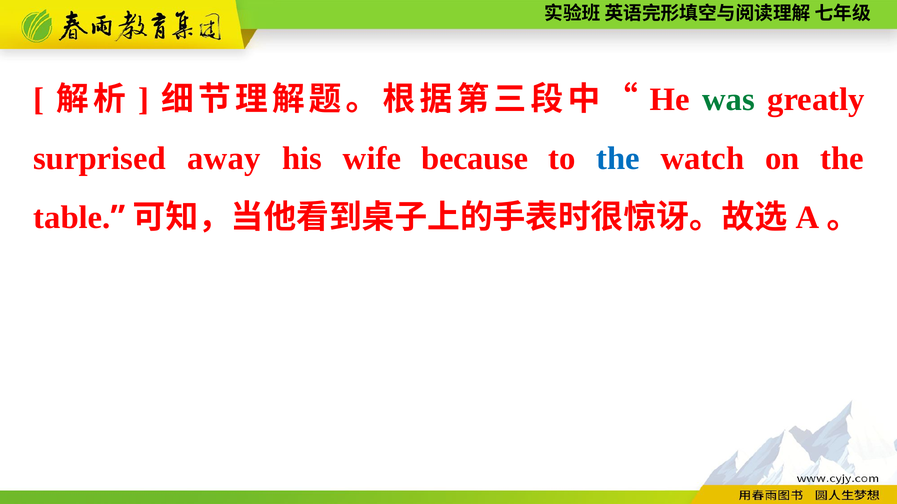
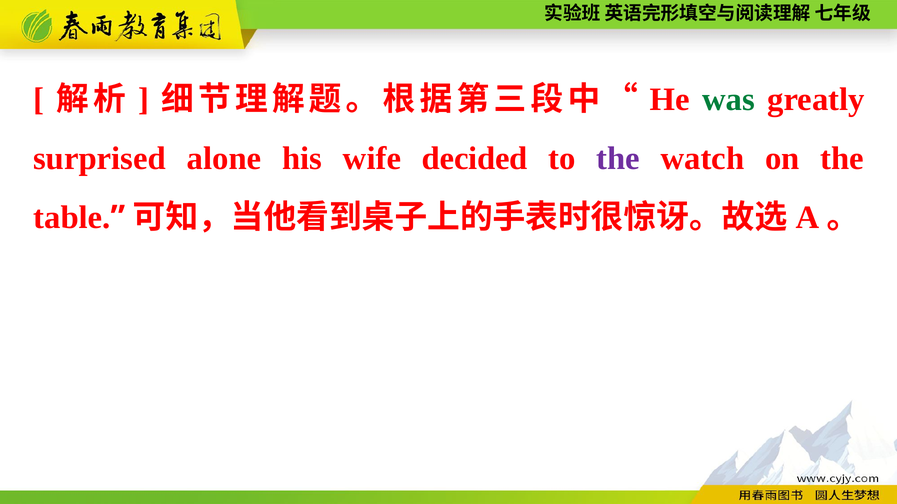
away: away -> alone (224, 159)
because: because -> decided (475, 159)
the colour: blue -> purple (618, 159)
